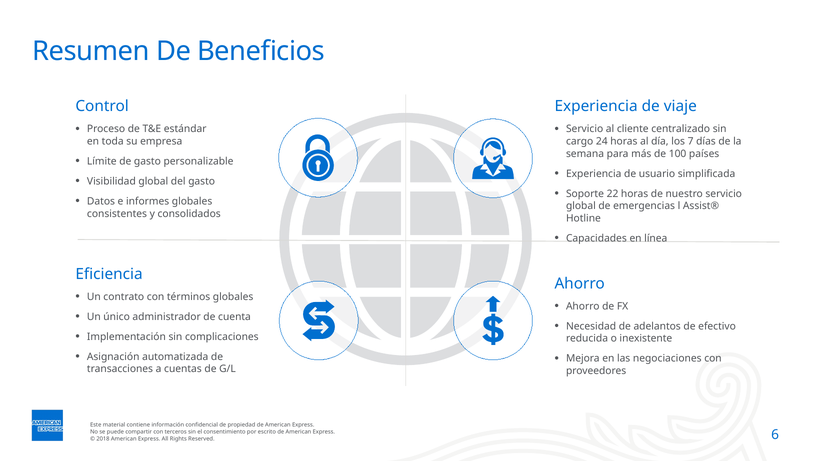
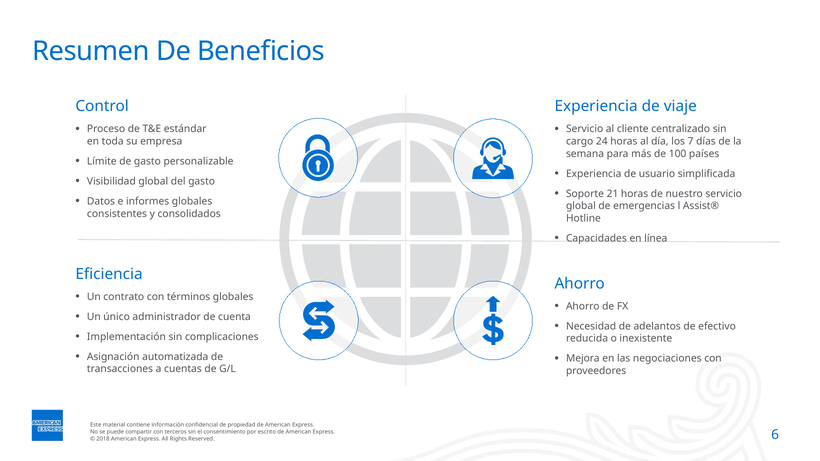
22: 22 -> 21 (613, 194)
